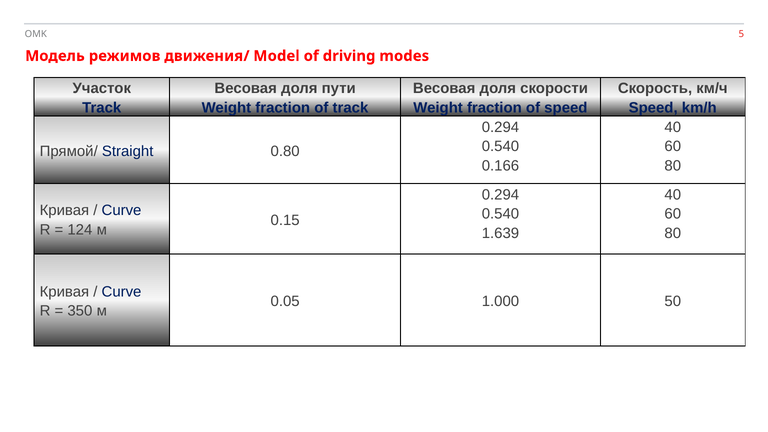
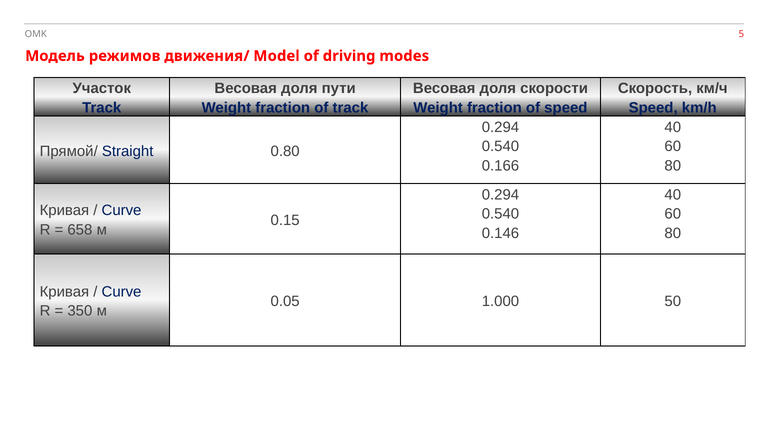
124: 124 -> 658 (80, 230)
1.639: 1.639 -> 0.146 (500, 233)
